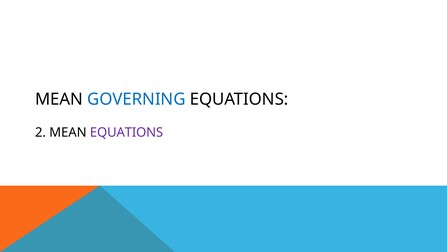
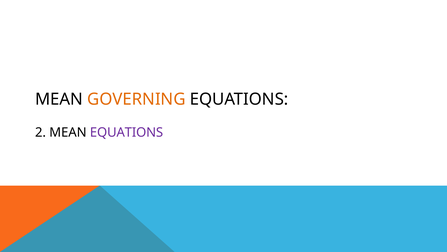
GOVERNING colour: blue -> orange (136, 99)
